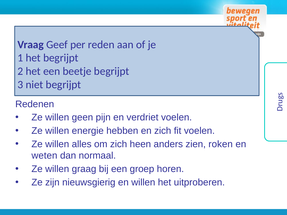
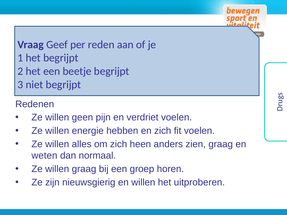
zien roken: roken -> graag (221, 144)
